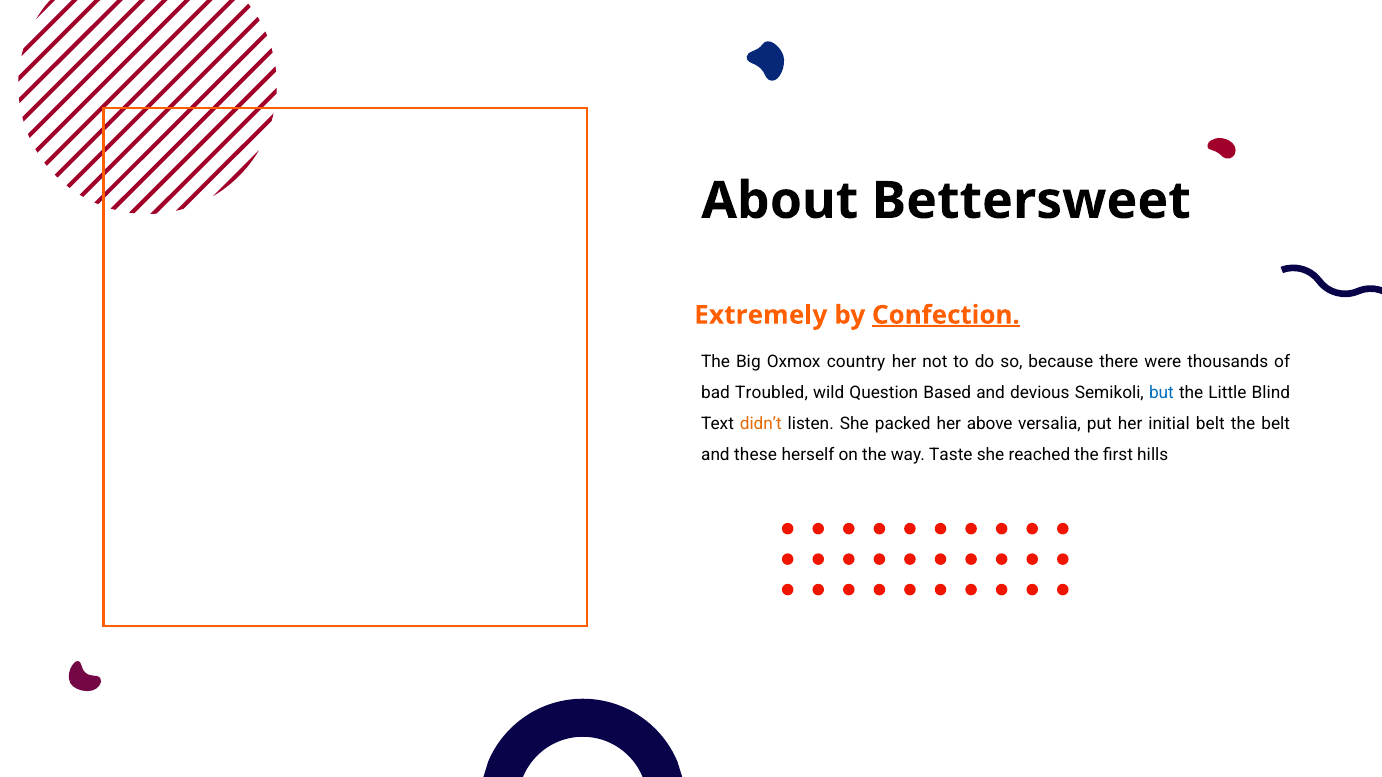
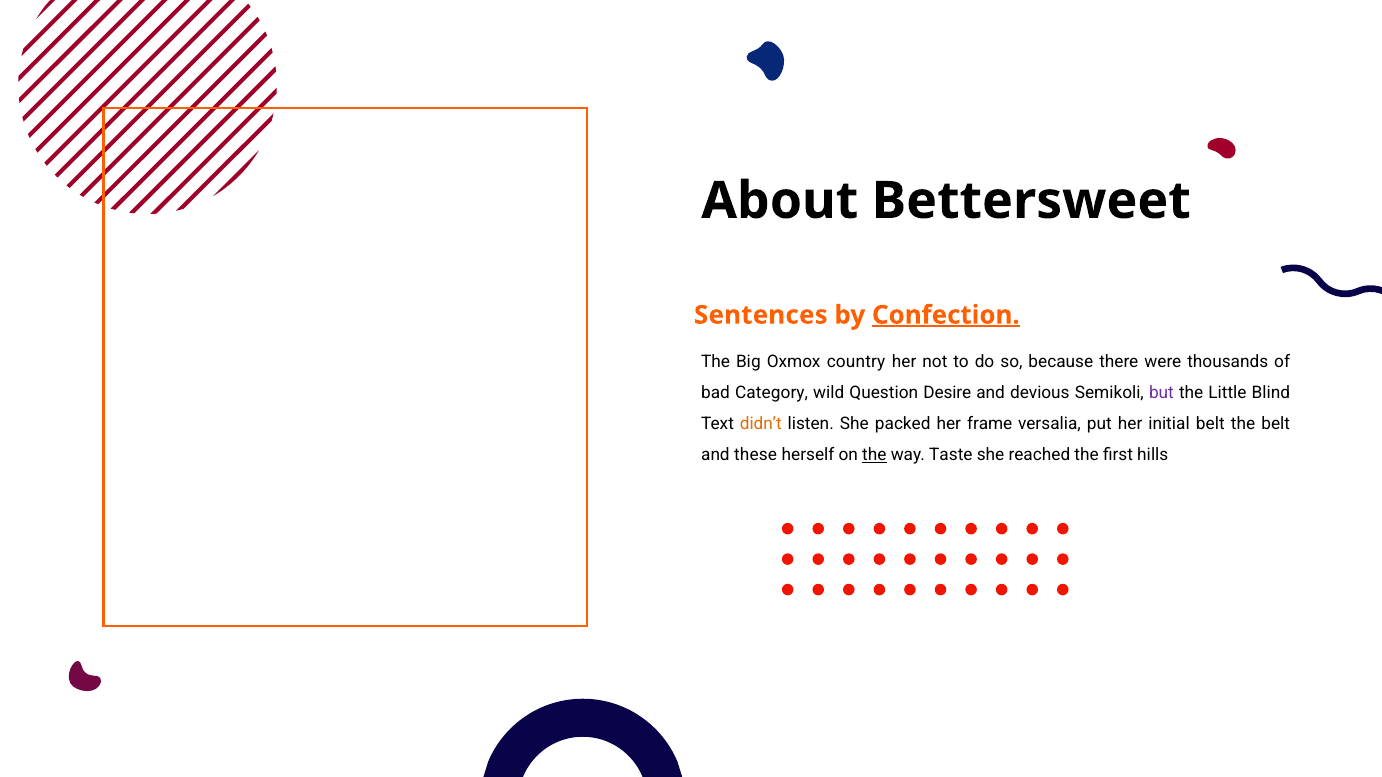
Extremely: Extremely -> Sentences (761, 315)
Troubled: Troubled -> Category (772, 393)
Based: Based -> Desire (947, 393)
but colour: blue -> purple (1161, 393)
above: above -> frame (990, 424)
the underline: none -> present (874, 455)
